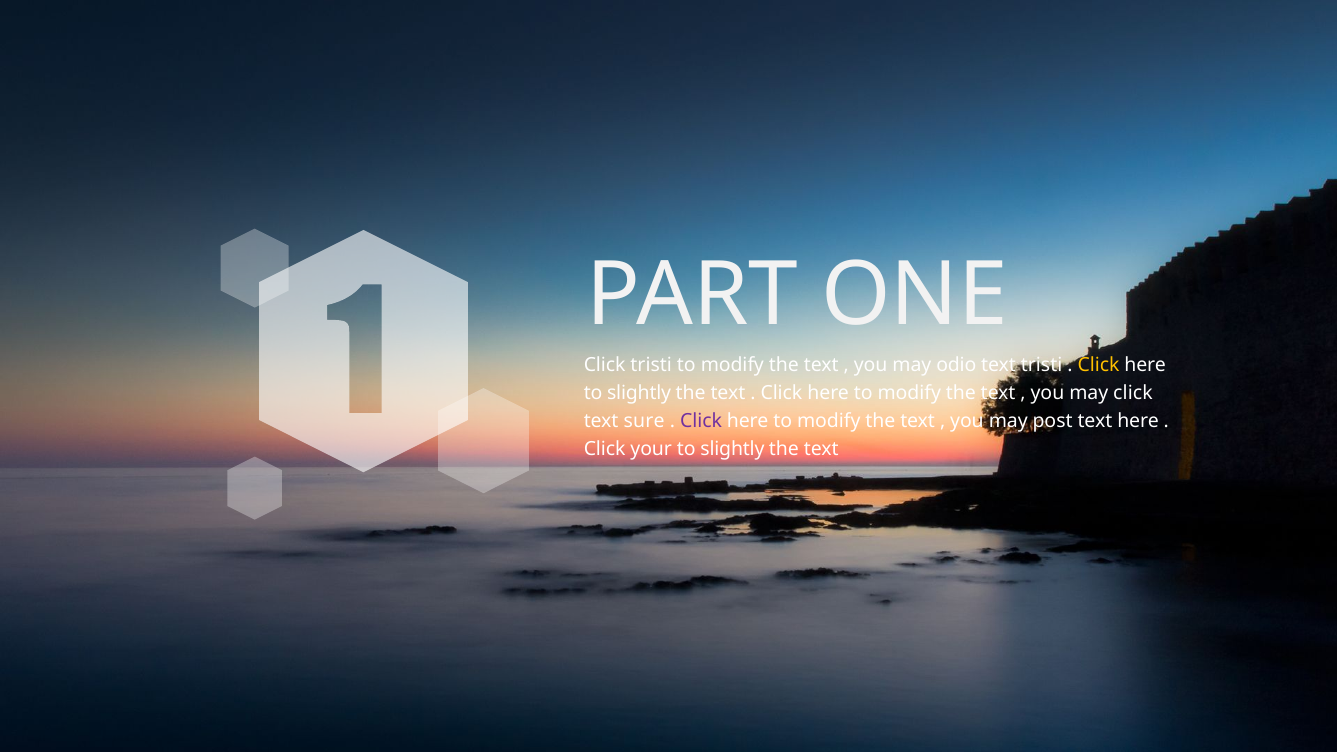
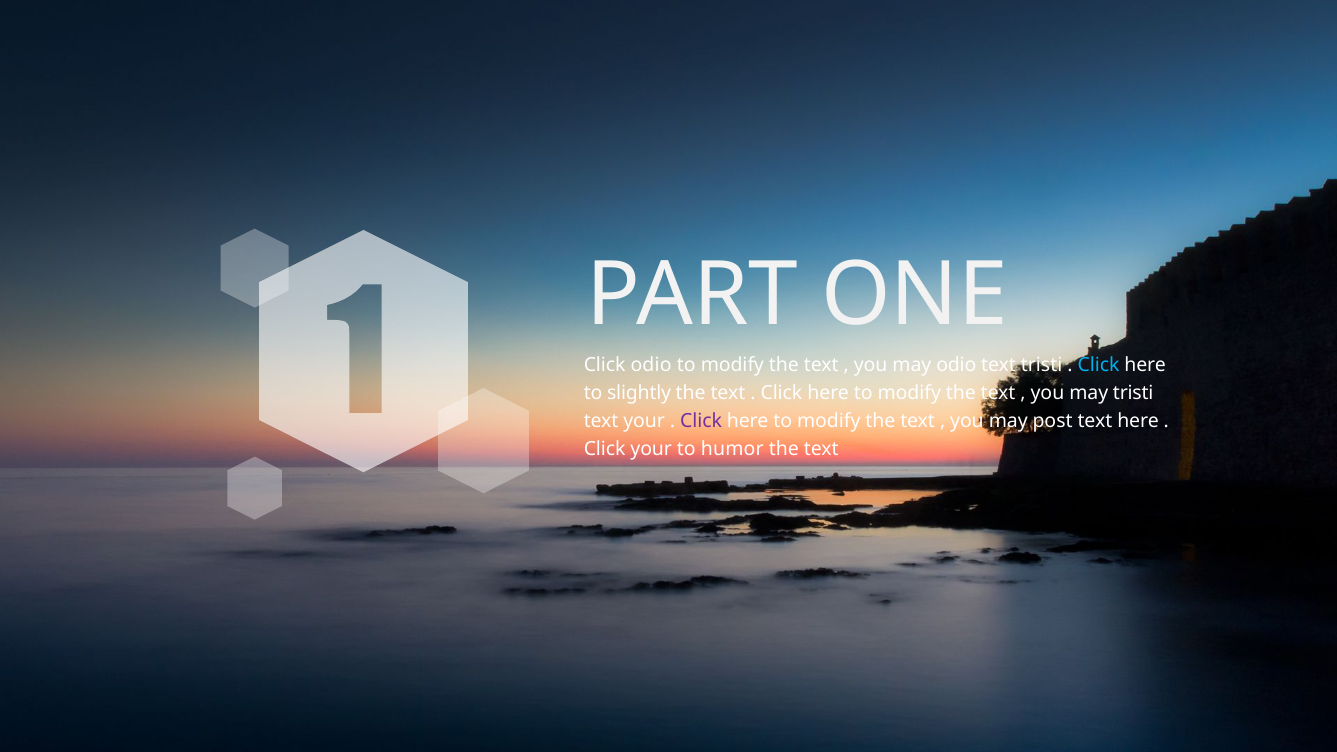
Click tristi: tristi -> odio (651, 365)
Click colour: yellow -> light blue (1099, 365)
may click: click -> tristi (1133, 393)
text sure: sure -> your (644, 421)
slightly: slightly -> humor (732, 449)
